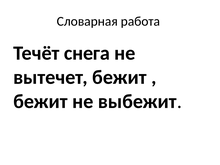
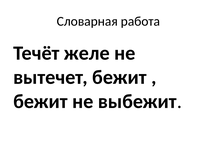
снега: снега -> желе (87, 53)
